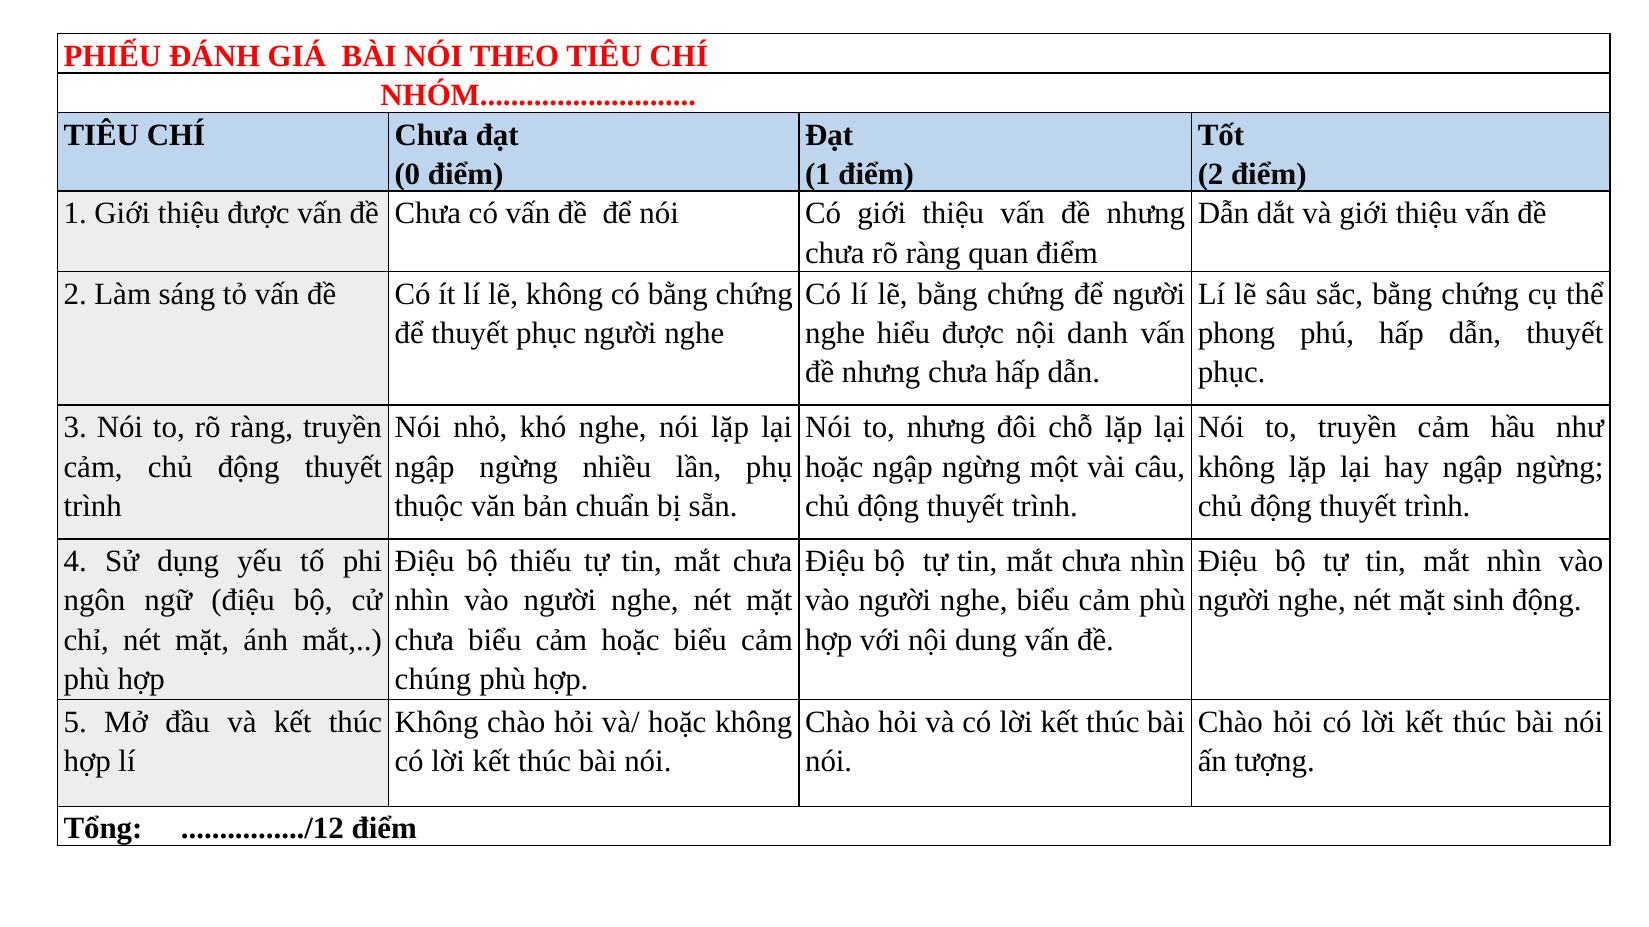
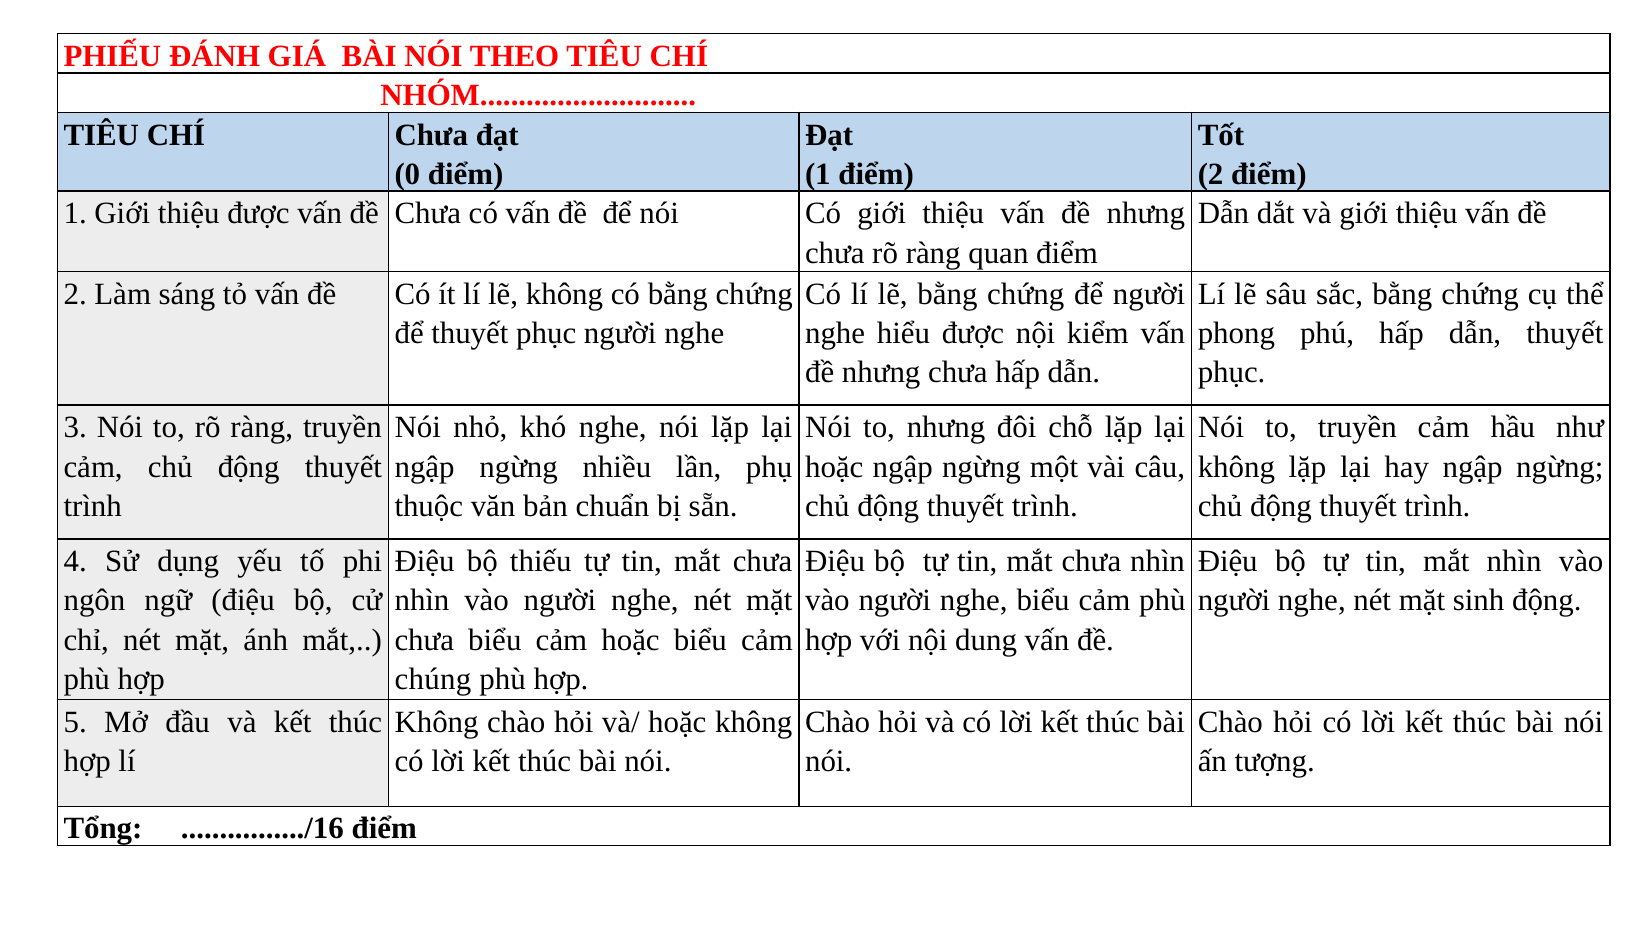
danh: danh -> kiểm (1098, 333)
................/12: ................/12 -> ................/16 (262, 829)
